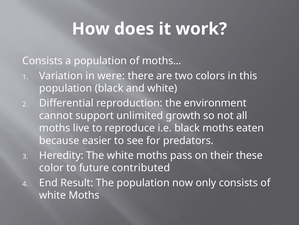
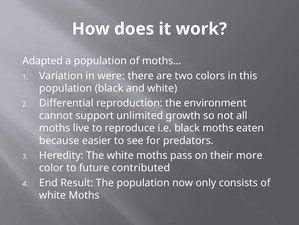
Consists: Consists -> Adapted (43, 61)
these: these -> more (249, 155)
